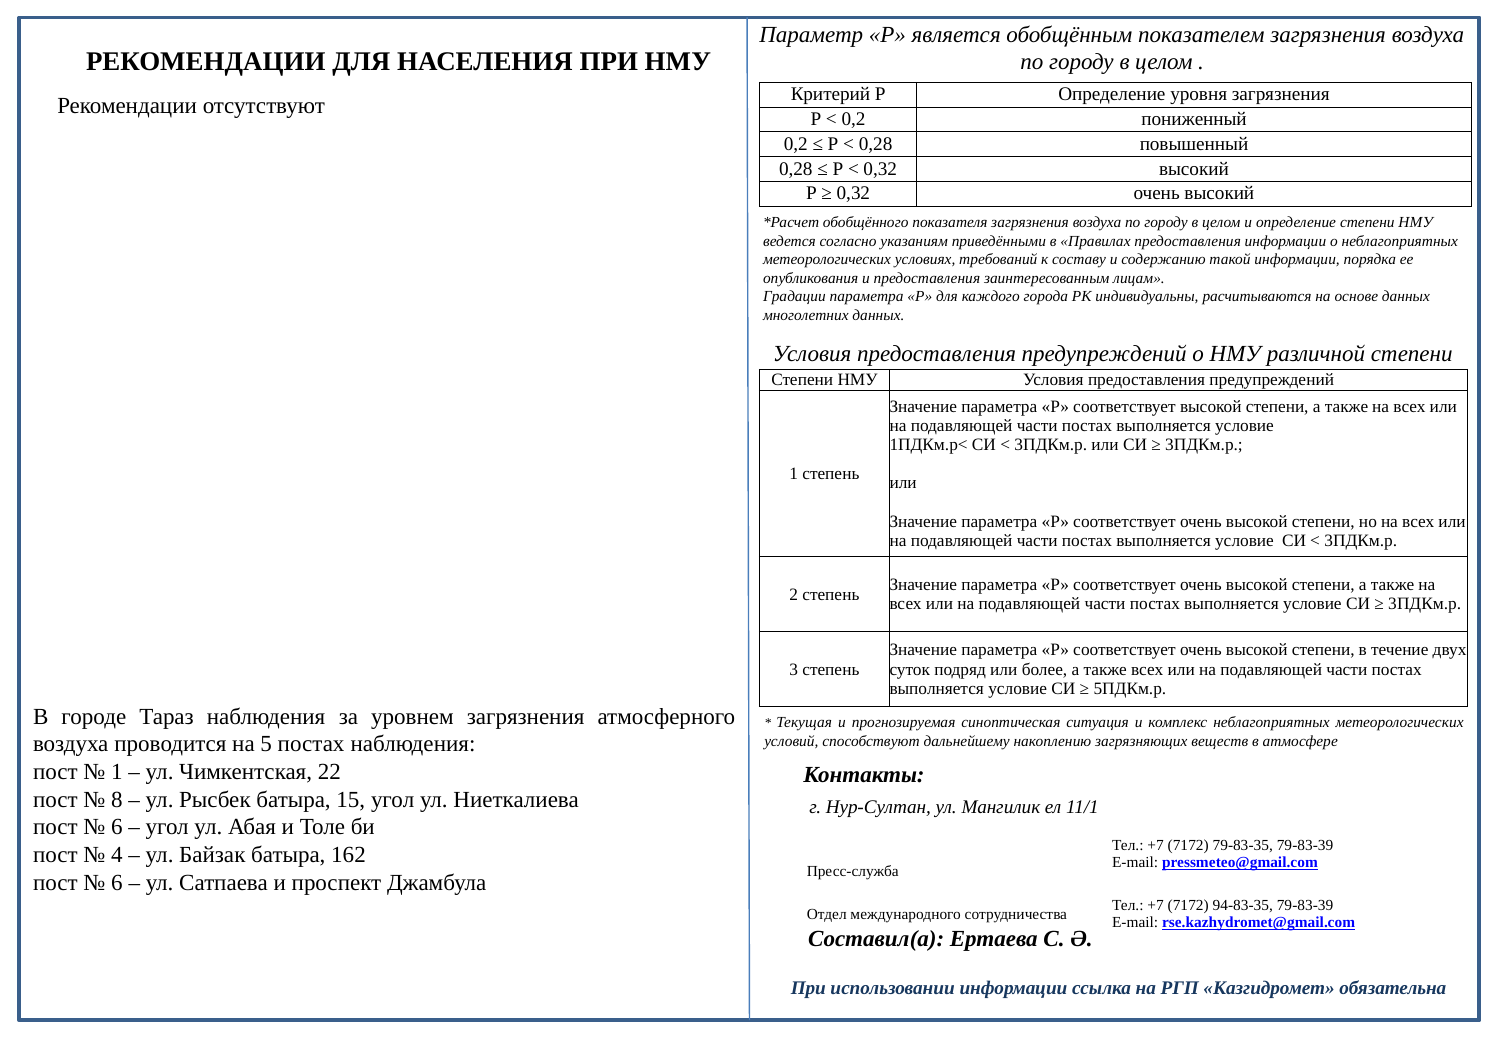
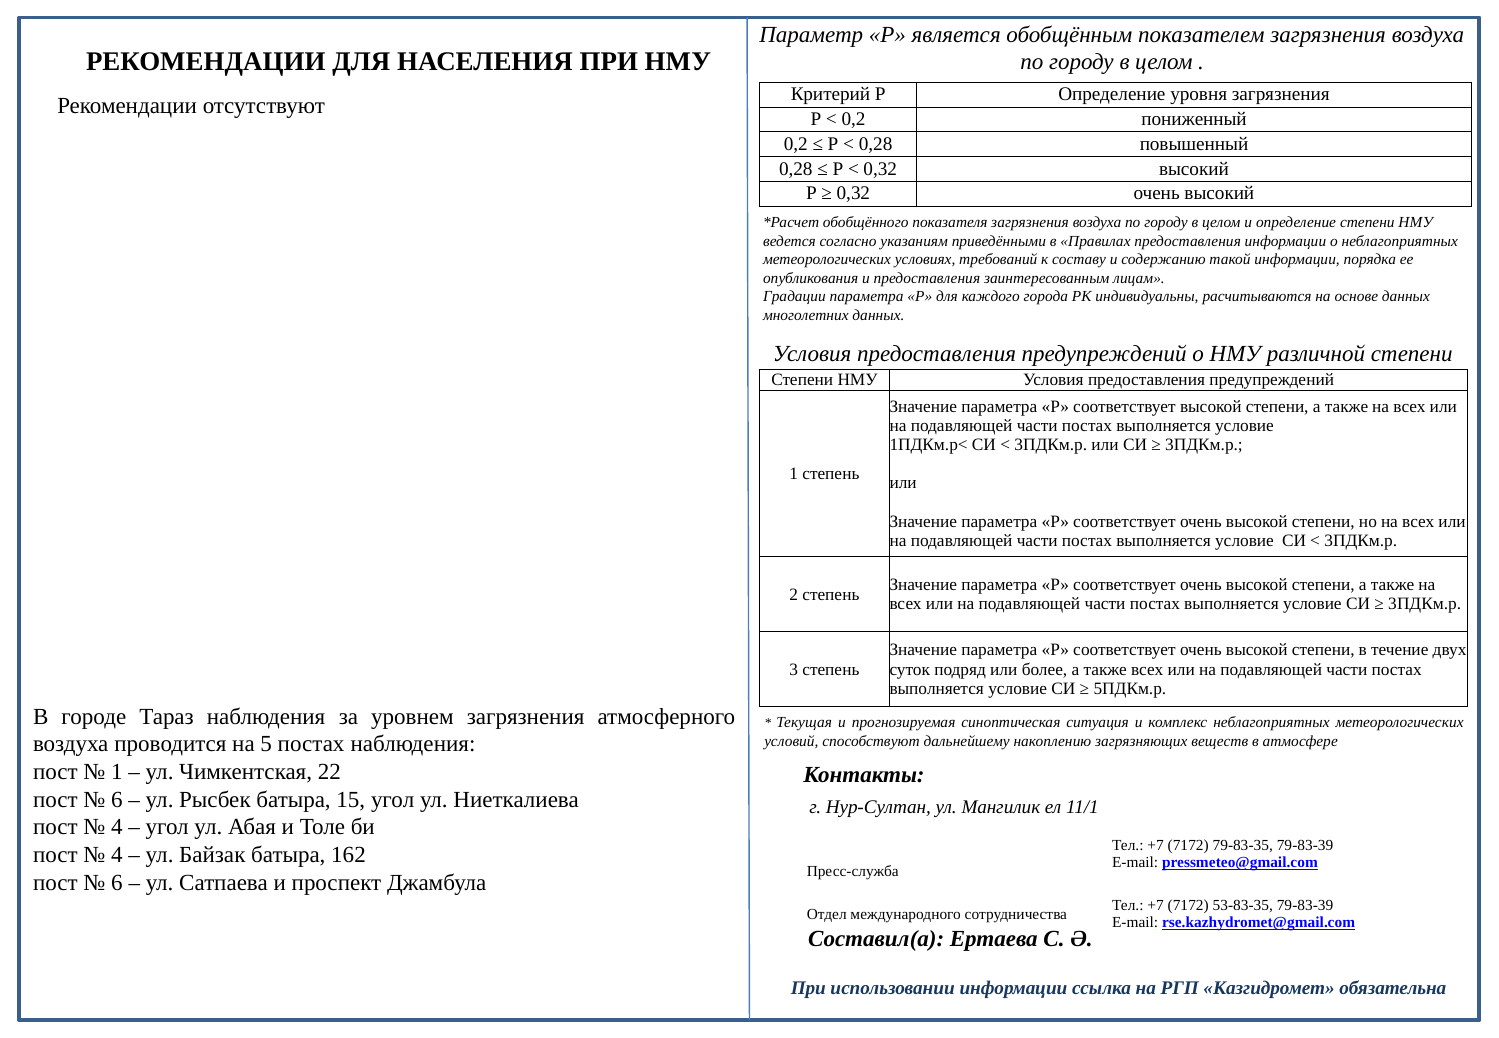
8: 8 -> 6 (117, 799)
6: 6 -> 4 (117, 827)
94-83-35: 94-83-35 -> 53-83-35 (1243, 905)
